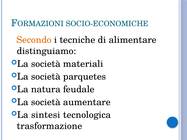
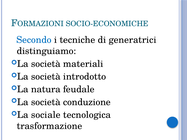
Secondo colour: orange -> blue (34, 40)
alimentare: alimentare -> generatrici (133, 40)
parquetes: parquetes -> introdotto (85, 77)
aumentare: aumentare -> conduzione (87, 102)
sintesi: sintesi -> sociale (46, 115)
